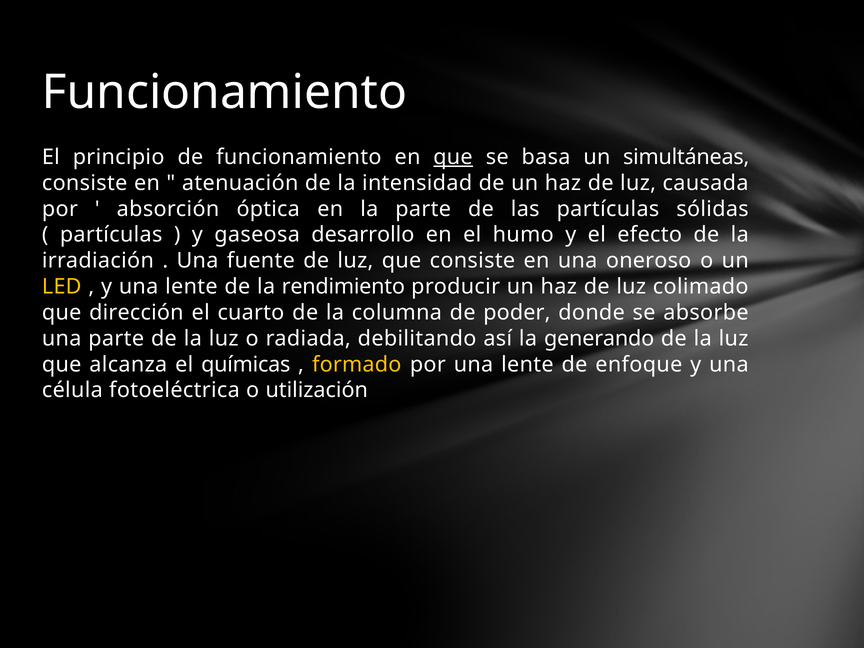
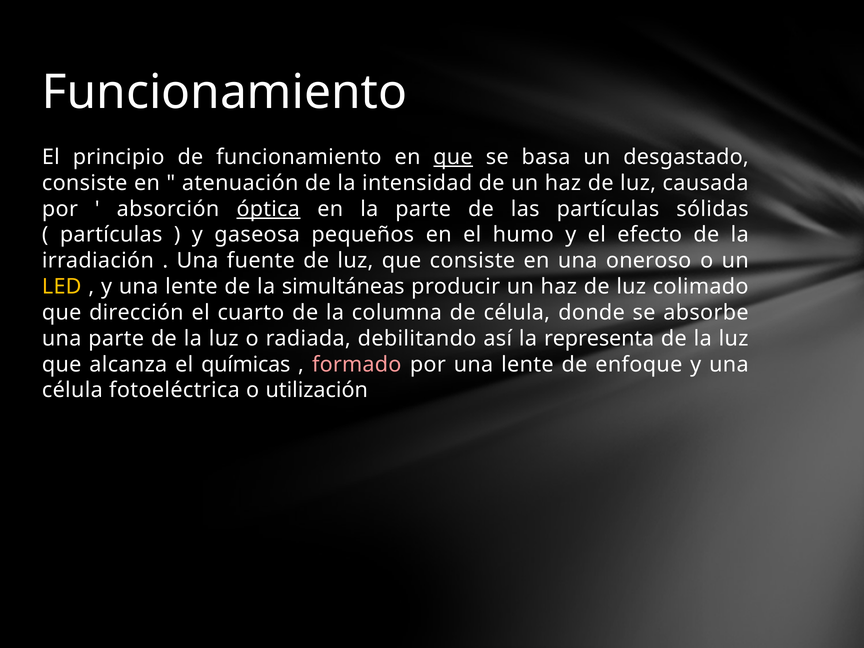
simultáneas: simultáneas -> desgastado (686, 157)
óptica underline: none -> present (268, 209)
desarrollo: desarrollo -> pequeños (363, 235)
rendimiento: rendimiento -> simultáneas (343, 287)
de poder: poder -> célula (517, 313)
generando: generando -> representa (599, 338)
formado colour: yellow -> pink (357, 364)
